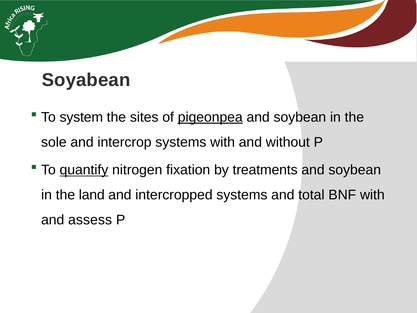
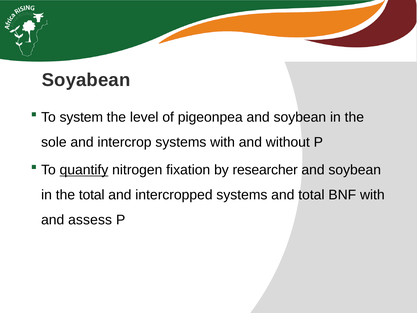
sites: sites -> level (144, 117)
pigeonpea underline: present -> none (210, 117)
treatments: treatments -> researcher (265, 170)
the land: land -> total (92, 195)
